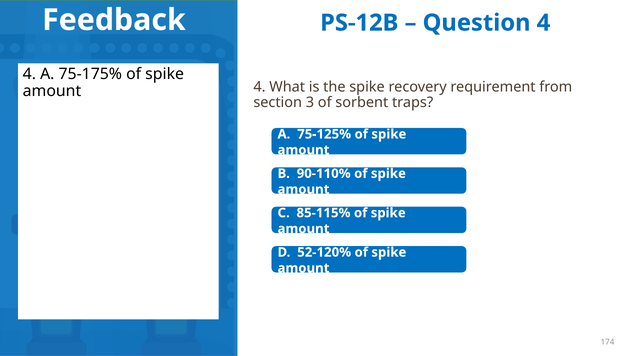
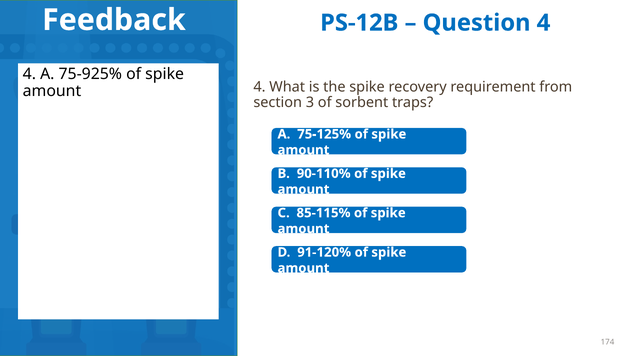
75-175%: 75-175% -> 75-925% (90, 74)
52-120%: 52-120% -> 91-120% (324, 252)
